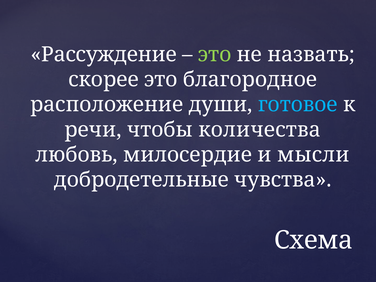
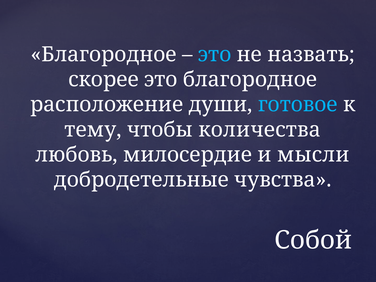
Рассуждение: Рассуждение -> Благородное (104, 55)
это colour: light green -> light blue (215, 55)
речи: речи -> тему (93, 130)
Схема: Схема -> Собой (313, 240)
